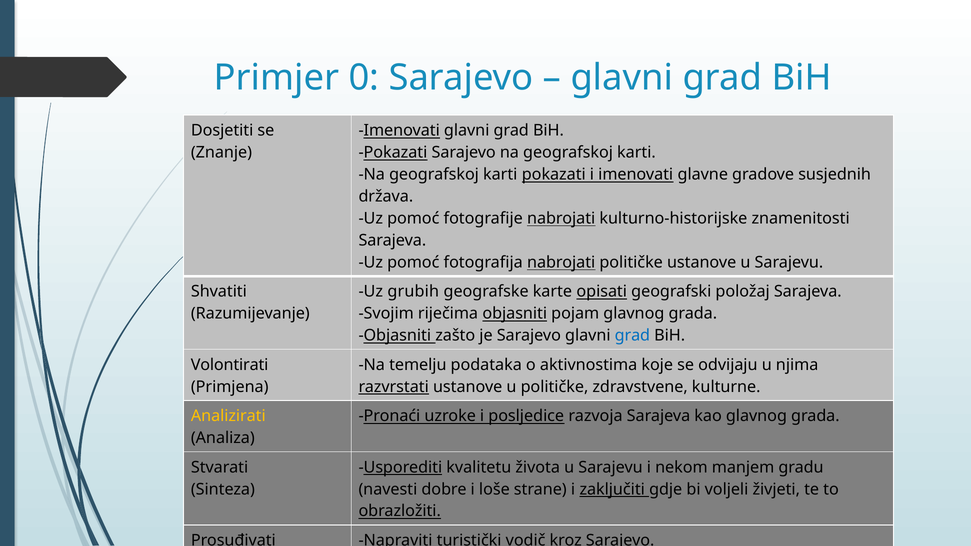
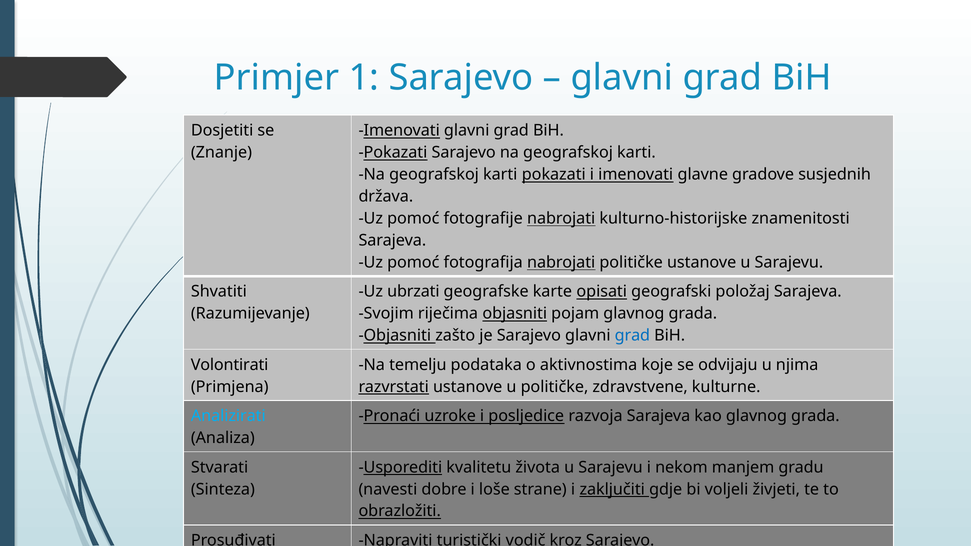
0: 0 -> 1 (364, 78)
grubih: grubih -> ubrzati (413, 292)
Analizirati colour: yellow -> light blue (228, 416)
